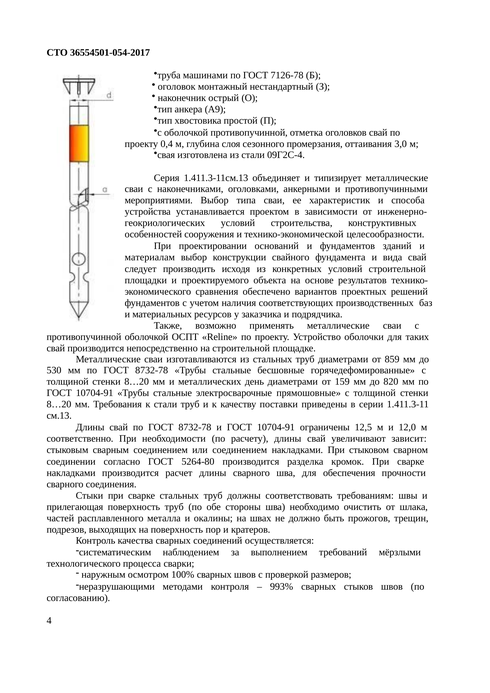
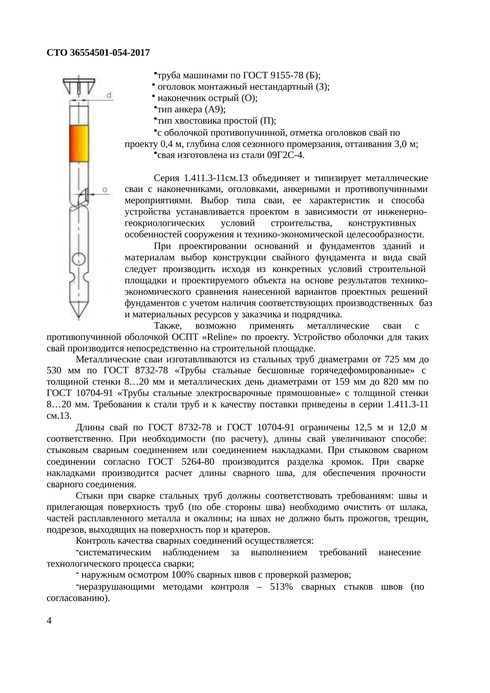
7126-78: 7126-78 -> 9155-78 (287, 75)
обеспечено: обеспечено -> нанесенной (267, 292)
859: 859 -> 725 (392, 359)
зависит: зависит -> способе (409, 439)
мёрзлыми: мёрзлыми -> нанесение (400, 553)
993%: 993% -> 513% (282, 587)
